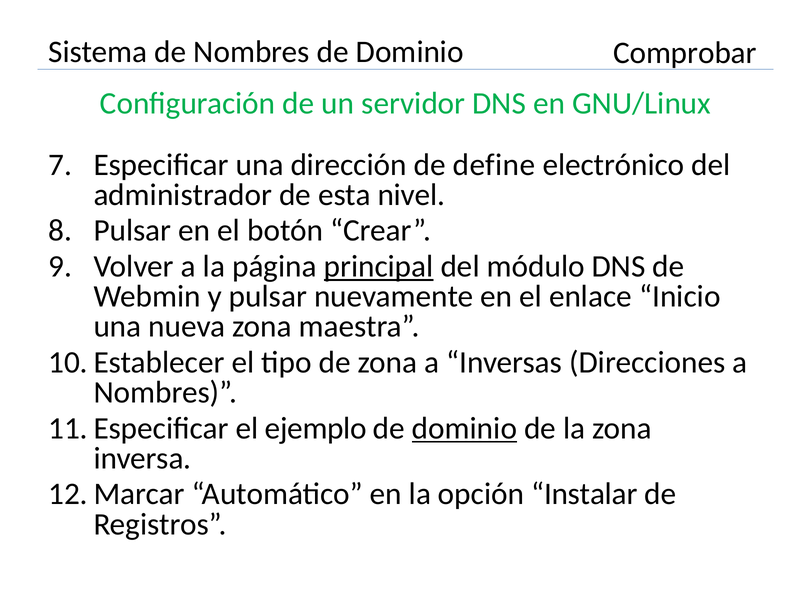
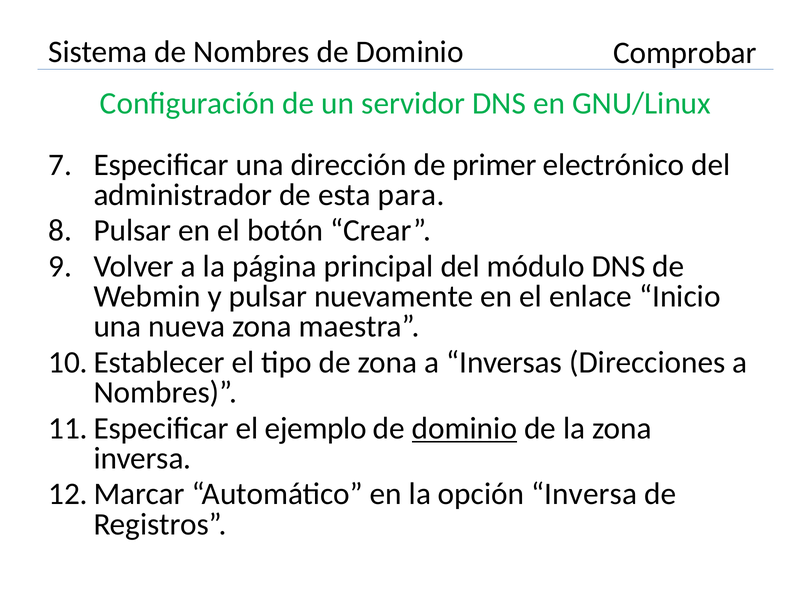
define: define -> primer (494, 165)
nivel: nivel -> para (411, 195)
principal underline: present -> none (379, 266)
opción Instalar: Instalar -> Inversa (584, 494)
